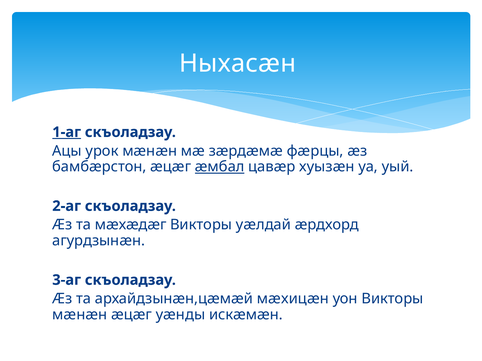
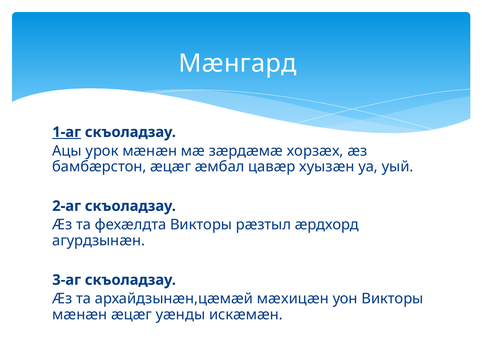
Ныхасæн: Ныхасæн -> Мæнгард (238, 64)
фæрцы: фæрцы -> хорзæх (315, 151)
æмбал underline: present -> none (220, 167)
мæхæдæг: мæхæдæг -> фехæлдта (131, 225)
уæлдай: уæлдай -> рæзтыл (263, 225)
